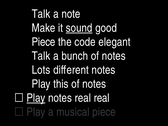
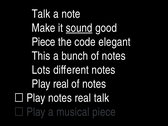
Talk: Talk -> This (41, 56)
Play this: this -> real (61, 84)
Play underline: present -> none (36, 98)
real real: real -> talk (102, 98)
